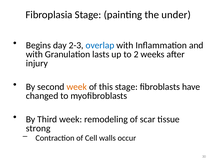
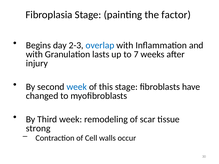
under: under -> factor (176, 15)
2: 2 -> 7 (136, 54)
week colour: orange -> blue (77, 87)
